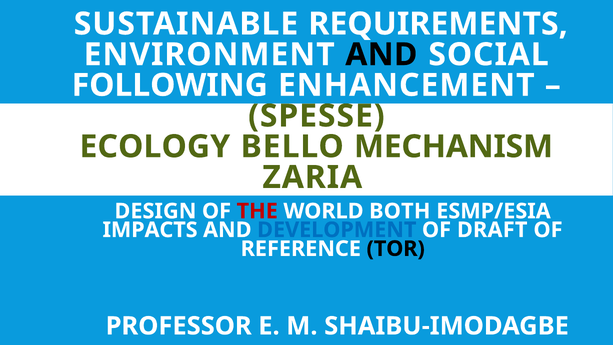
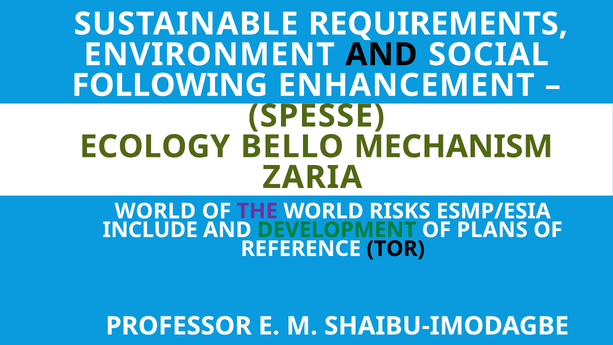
DESIGN: DESIGN -> WORLD (155, 211)
THE colour: red -> purple (257, 211)
BOTH: BOTH -> RISKS (400, 211)
IMPACTS: IMPACTS -> INCLUDE (150, 230)
DEVELOPMENT colour: blue -> green (337, 230)
DRAFT: DRAFT -> PLANS (492, 230)
